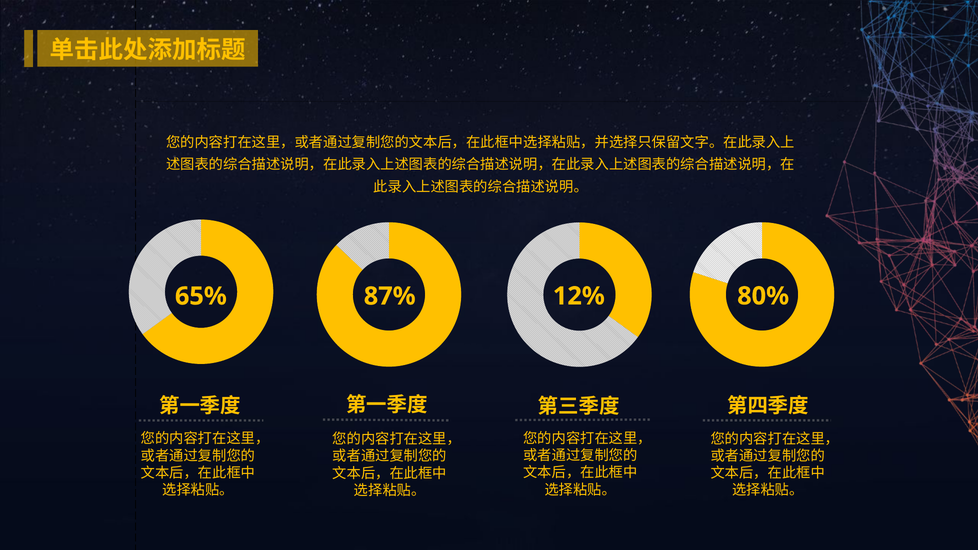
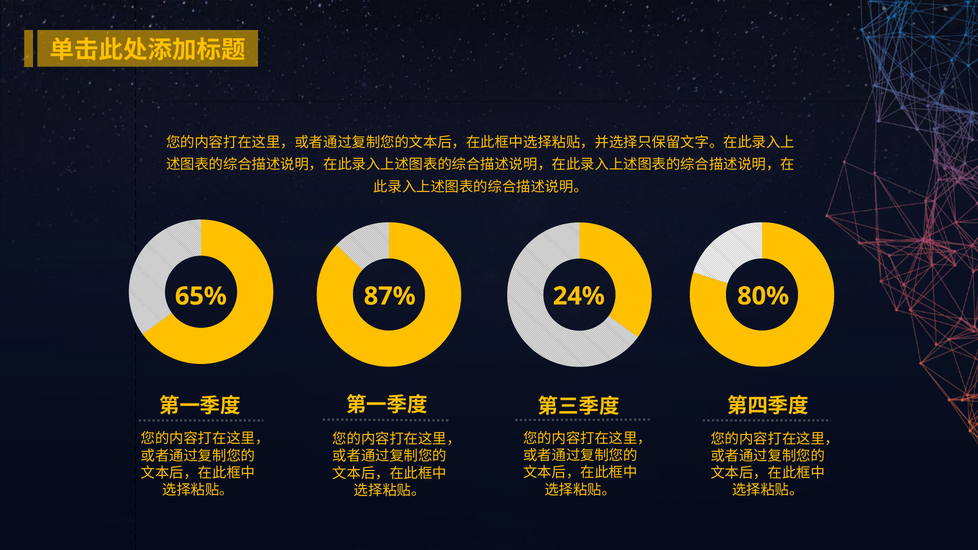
12%: 12% -> 24% (579, 296)
